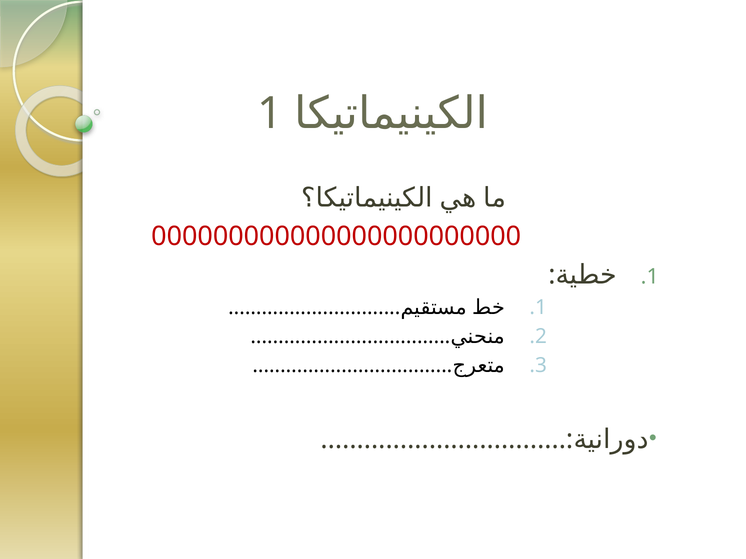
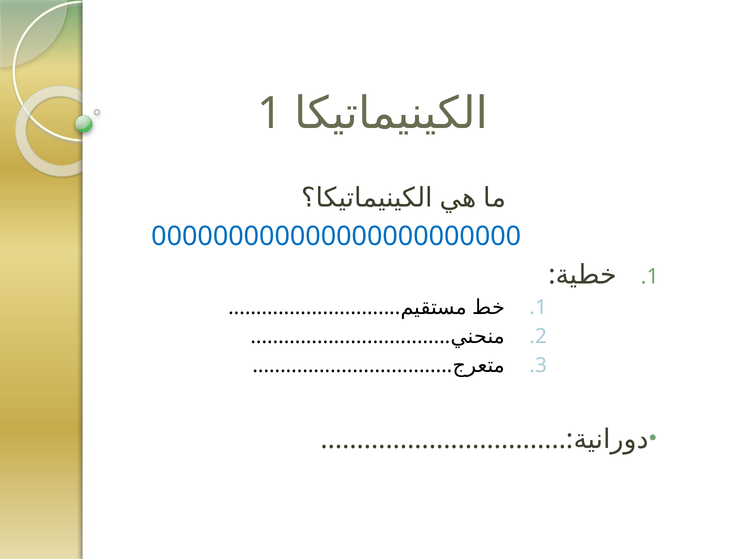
000000000000000000000000 colour: red -> blue (336, 237)
